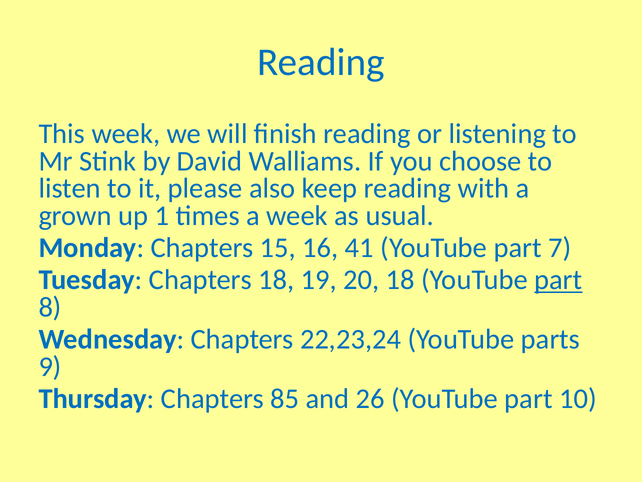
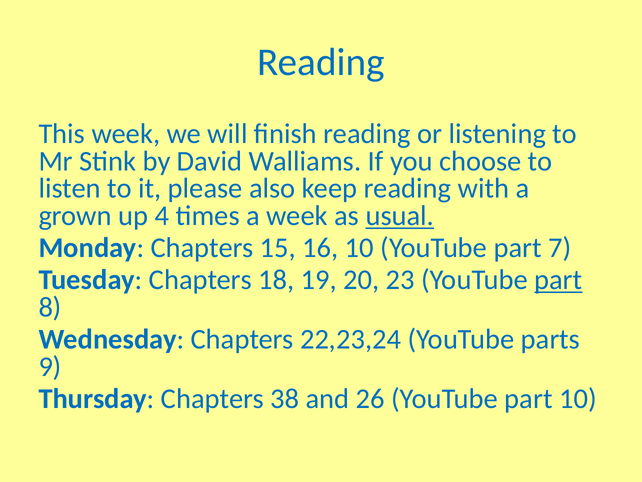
1: 1 -> 4 (162, 216)
usual underline: none -> present (400, 216)
16 41: 41 -> 10 (359, 248)
20 18: 18 -> 23 (400, 280)
85: 85 -> 38 (285, 398)
